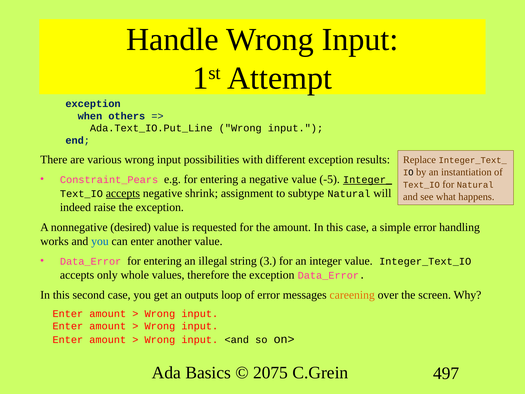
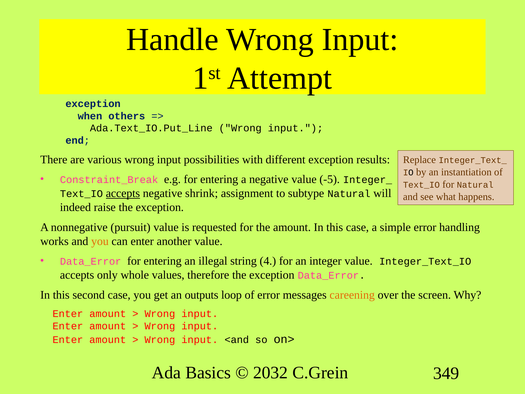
Constraint_Pears: Constraint_Pears -> Constraint_Break (109, 180)
Integer_ underline: present -> none (368, 180)
desired: desired -> pursuit (131, 227)
you colour: blue -> orange (100, 241)
3: 3 -> 4 (268, 261)
2075: 2075 -> 2032 (271, 373)
497: 497 -> 349 (446, 373)
